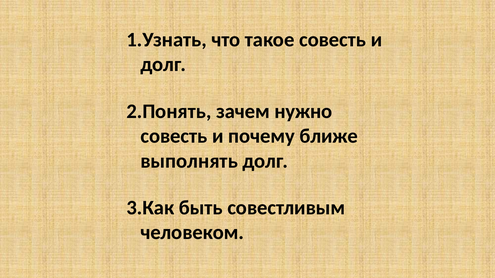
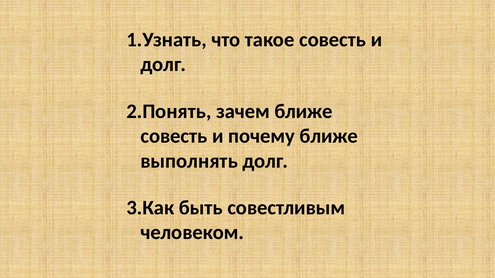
зачем нужно: нужно -> ближе (303, 112)
